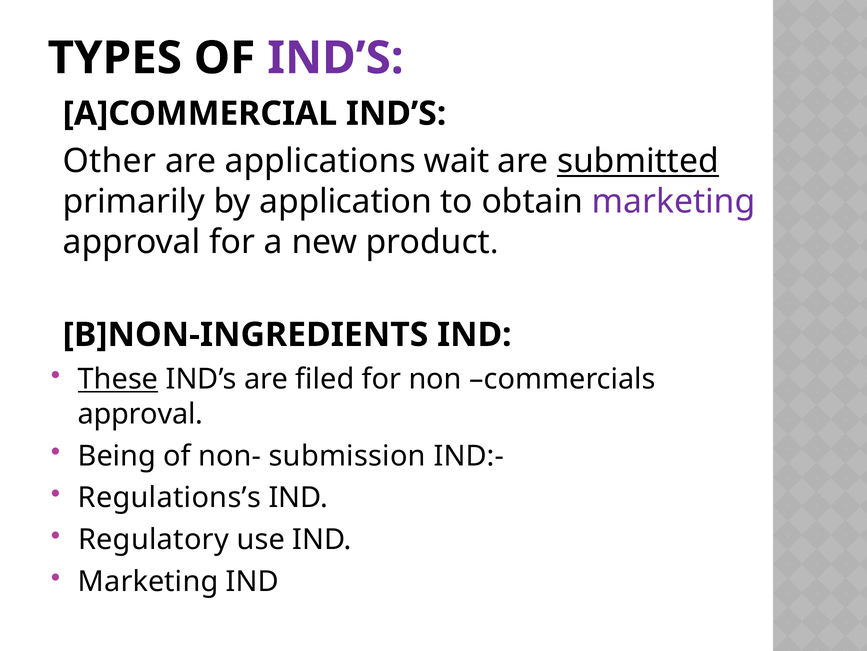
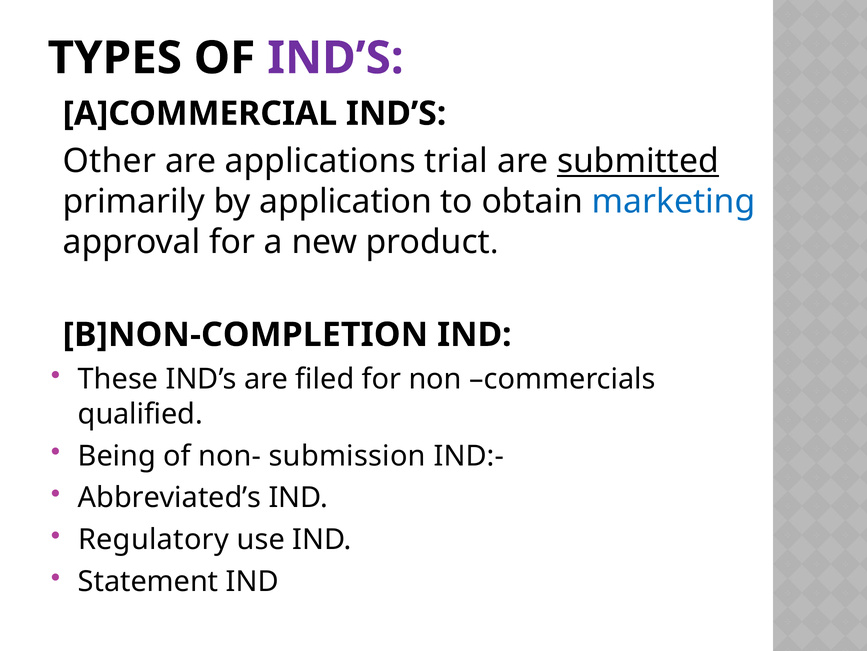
wait: wait -> trial (456, 161)
marketing colour: purple -> blue (674, 201)
B]NON-INGREDIENTS: B]NON-INGREDIENTS -> B]NON-COMPLETION (245, 334)
These underline: present -> none (118, 379)
approval: approval -> qualified (140, 414)
Regulations’s: Regulations’s -> Abbreviated’s (170, 497)
Marketing: Marketing -> Statement (148, 581)
